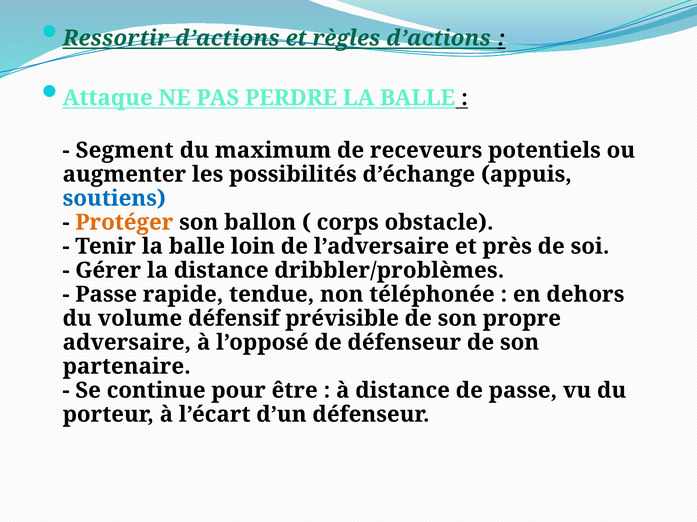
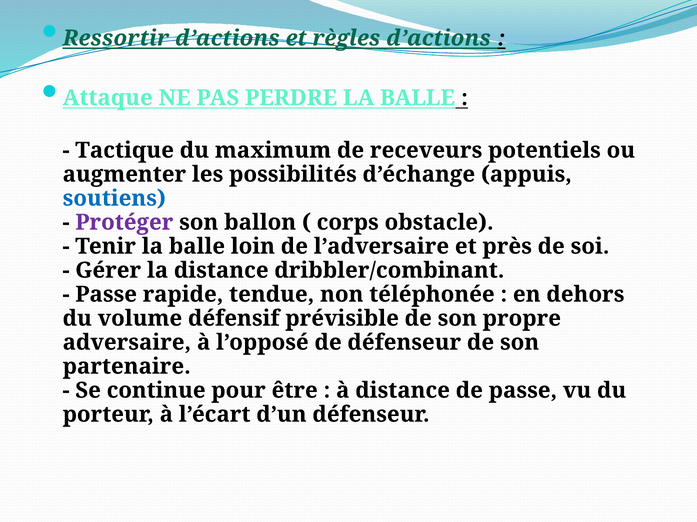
Segment: Segment -> Tactique (125, 151)
Protéger colour: orange -> purple (124, 223)
dribbler/problèmes: dribbler/problèmes -> dribbler/combinant (389, 271)
